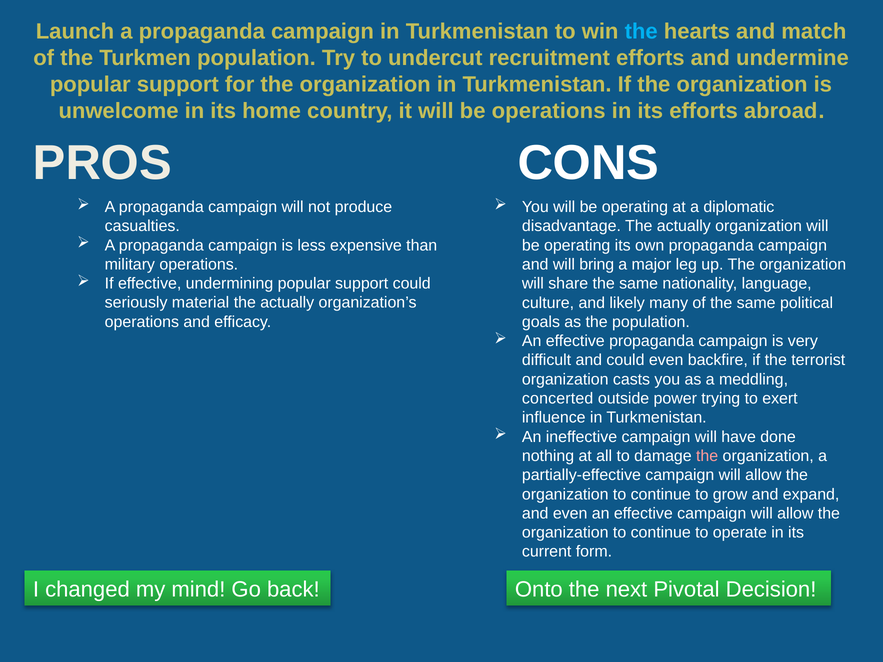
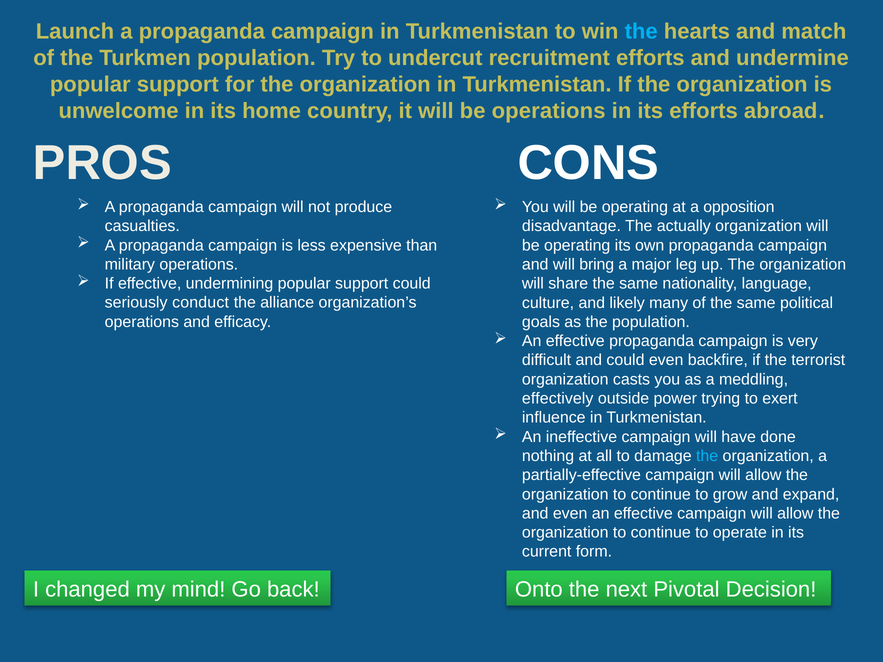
diplomatic: diplomatic -> opposition (739, 207)
material: material -> conduct (201, 303)
actually: actually -> alliance (287, 303)
concerted: concerted -> effectively (558, 399)
the colour: pink -> light blue (707, 456)
